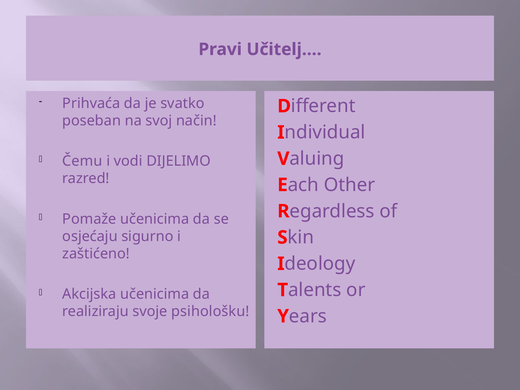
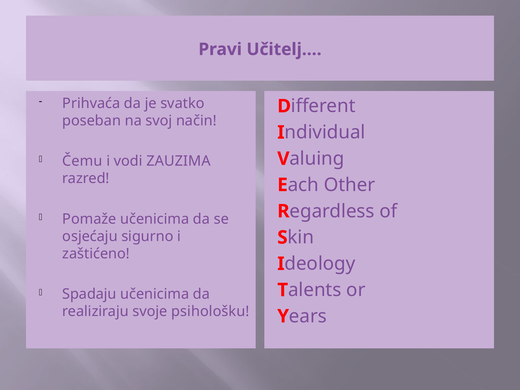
DIJELIMO: DIJELIMO -> ZAUZIMA (178, 161)
Akcijska: Akcijska -> Spadaju (89, 294)
